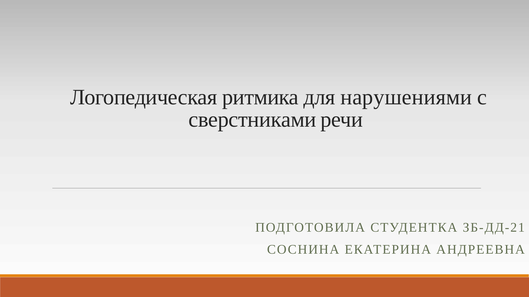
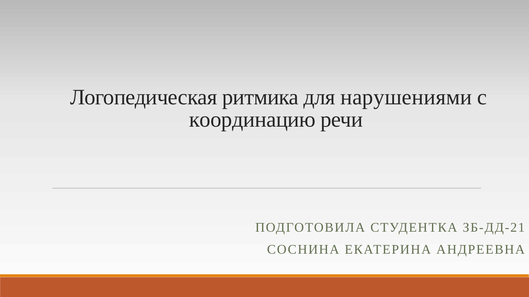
сверстниками: сверстниками -> координацию (252, 120)
